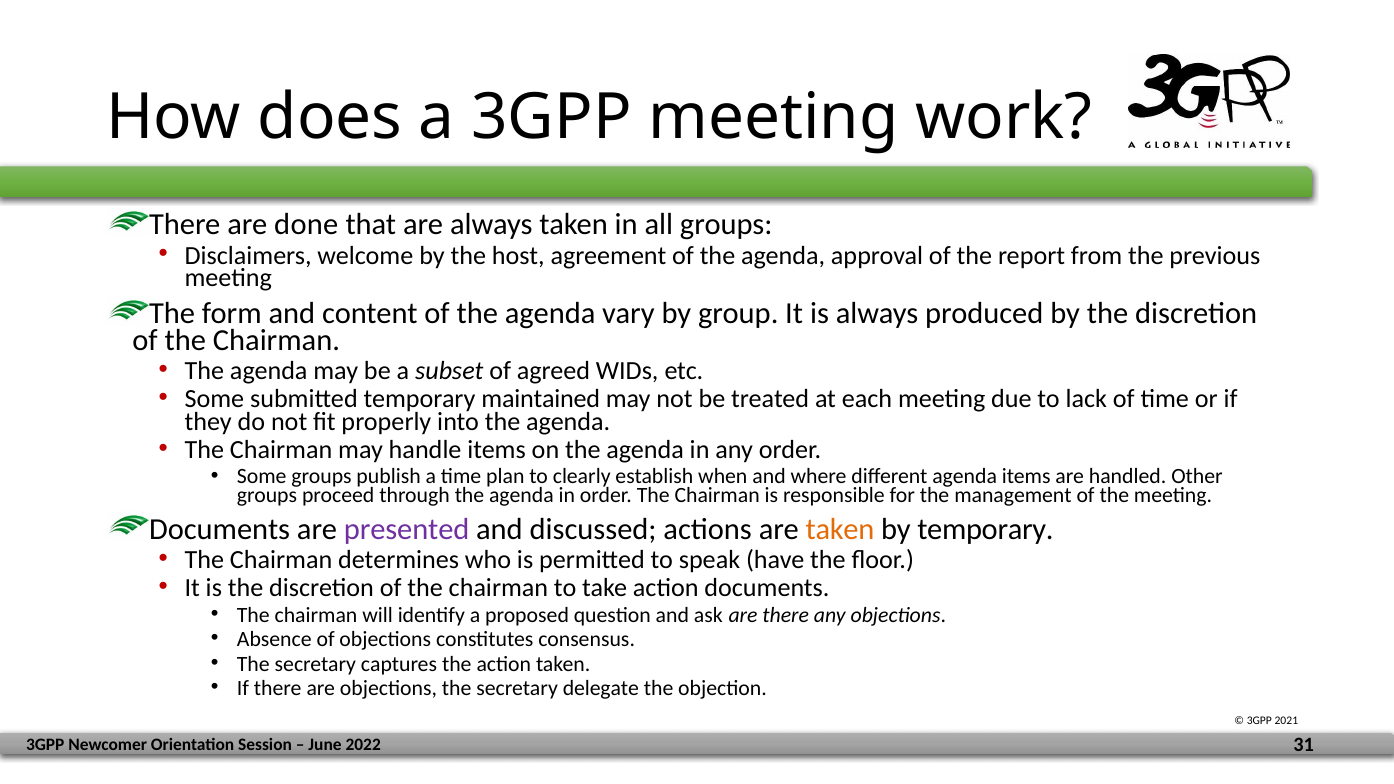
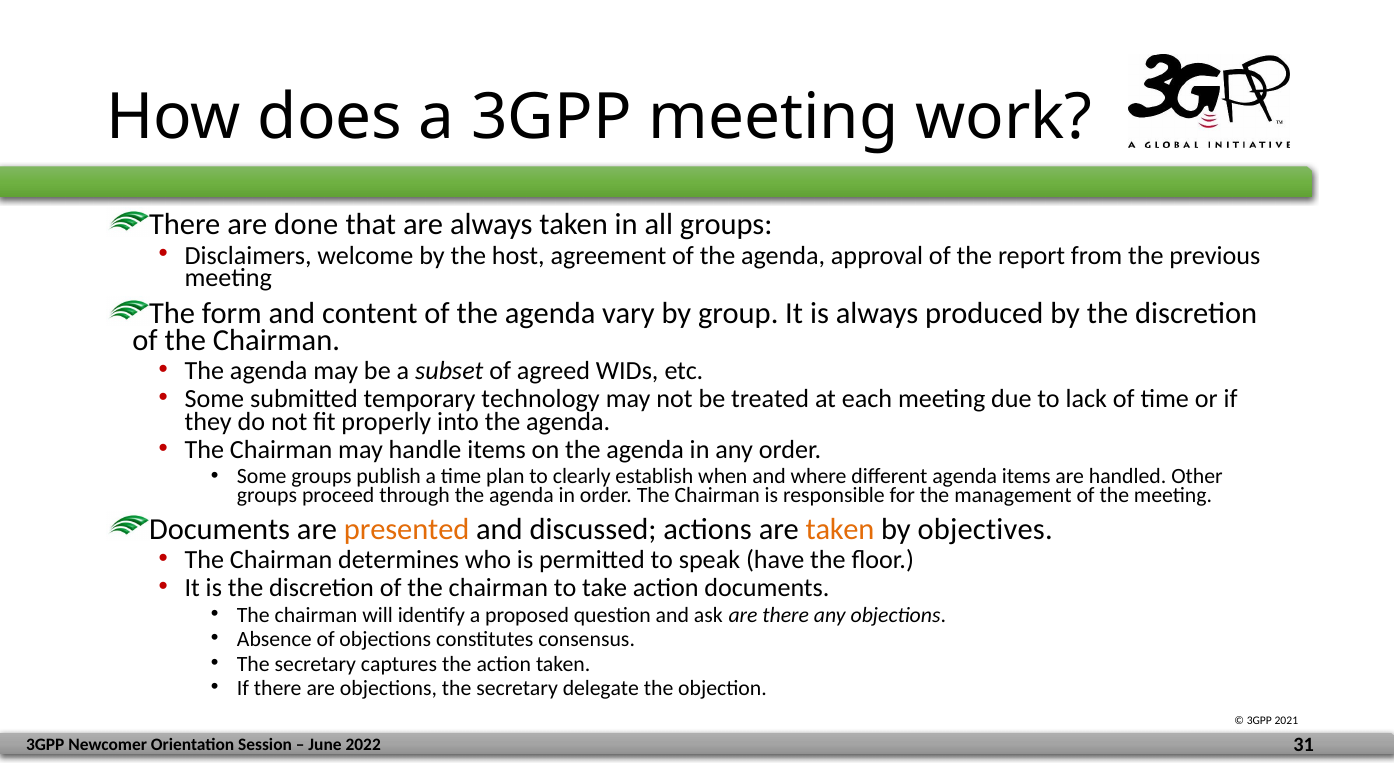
maintained: maintained -> technology (541, 399)
presented colour: purple -> orange (407, 529)
by temporary: temporary -> objectives (985, 529)
